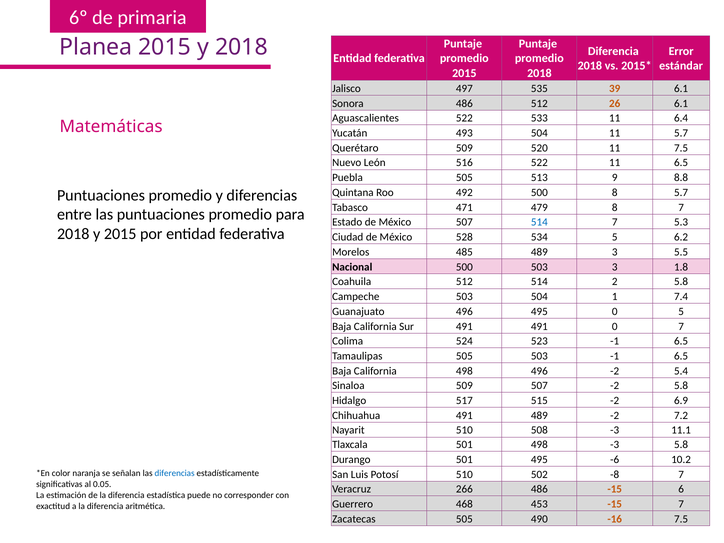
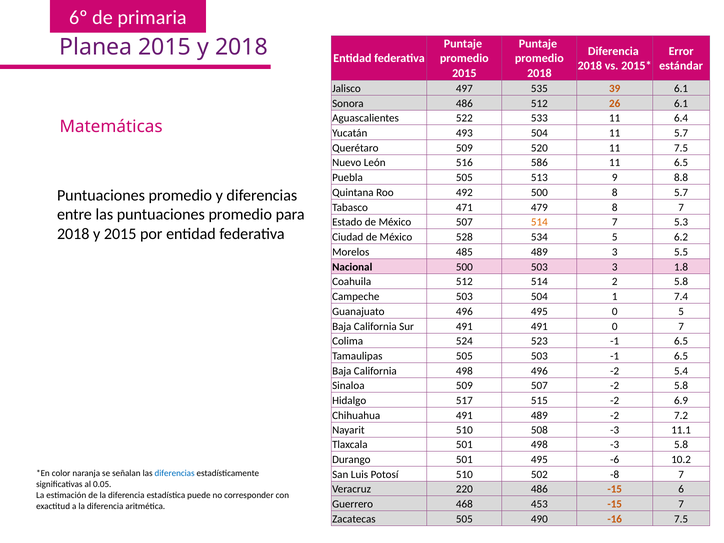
516 522: 522 -> 586 (539, 163)
514 colour: blue -> orange (539, 222)
266: 266 -> 220 (464, 489)
